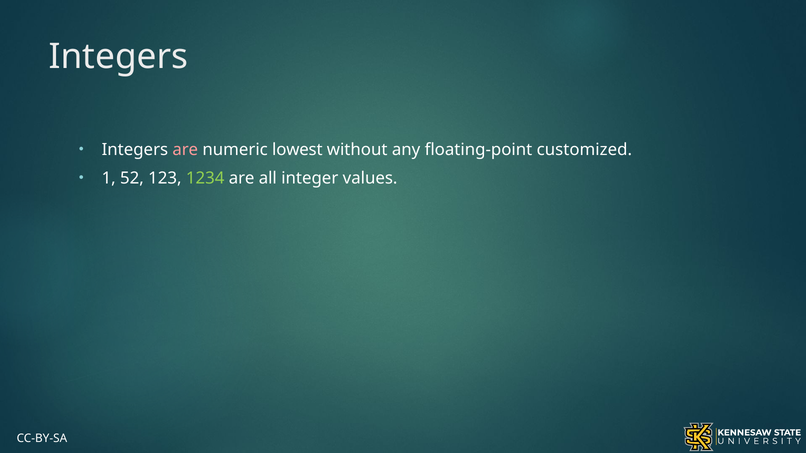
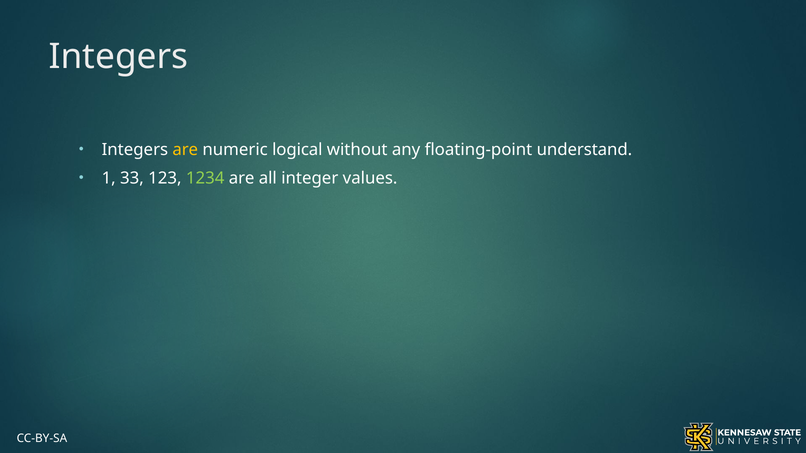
are colour: pink -> yellow (185, 150)
lowest: lowest -> logical (297, 150)
customized: customized -> understand (584, 150)
52: 52 -> 33 (132, 179)
